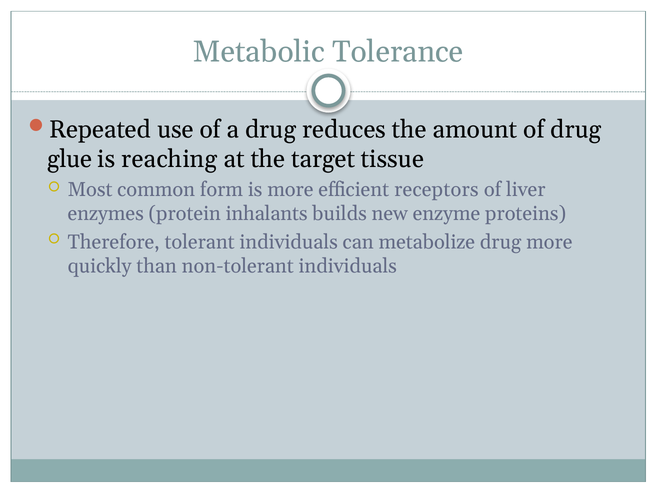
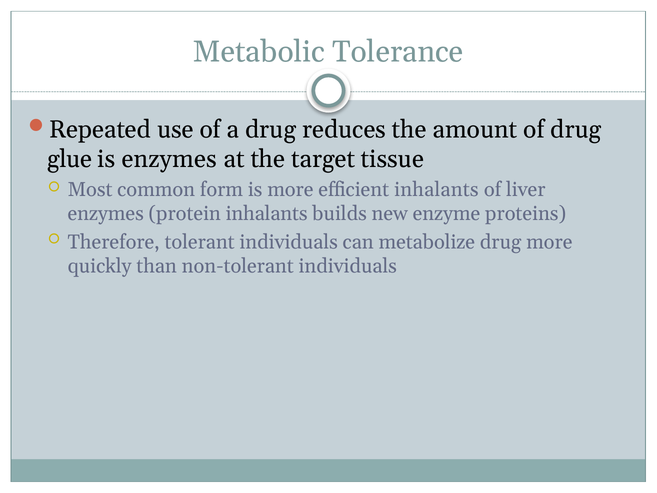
is reaching: reaching -> enzymes (169, 159)
efficient receptors: receptors -> inhalants (436, 190)
